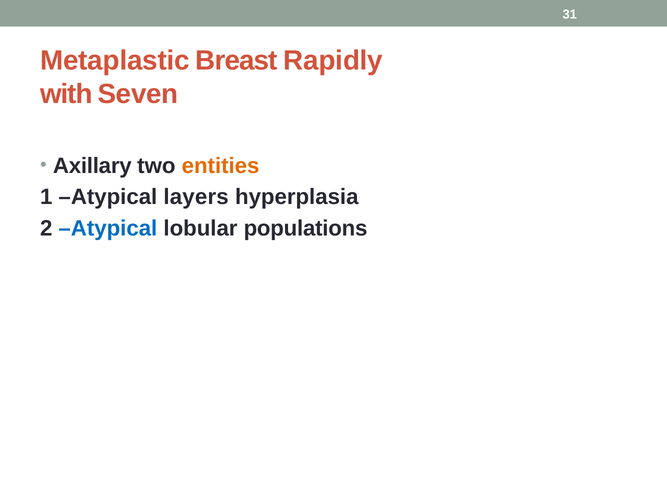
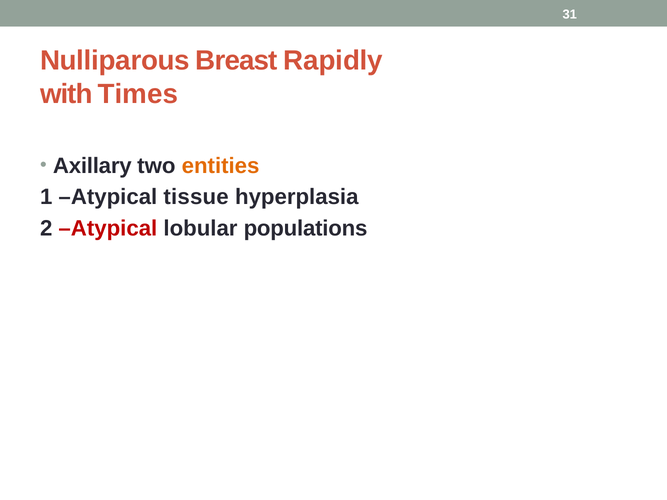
Metaplastic: Metaplastic -> Nulliparous (115, 61)
Seven: Seven -> Times (138, 94)
layers: layers -> tissue (196, 197)
Atypical colour: blue -> red (108, 228)
